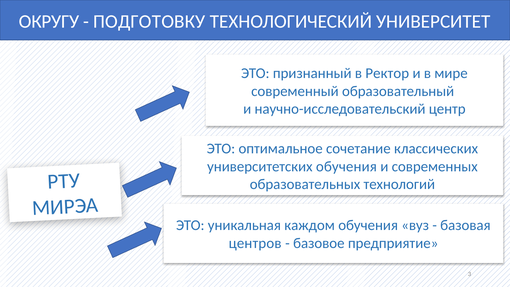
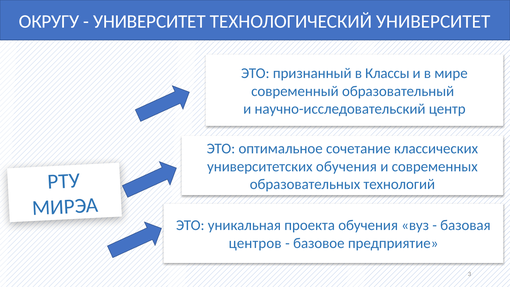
ПОДГОТОВКУ: ПОДГОТОВКУ -> УНИВЕРСИТЕТ (149, 21)
Ректор: Ректор -> Классы (387, 73)
каждом: каждом -> проекта (310, 225)
